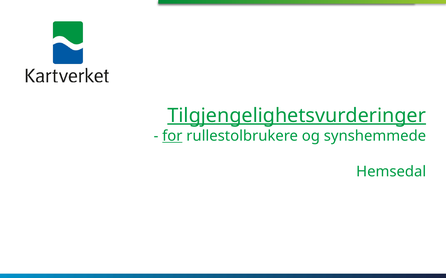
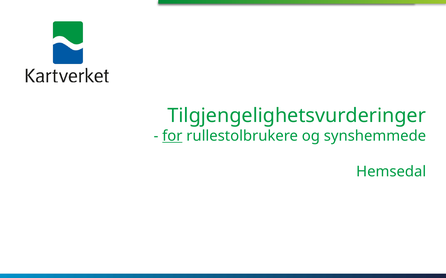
Tilgjengelighetsvurderinger underline: present -> none (297, 116)
